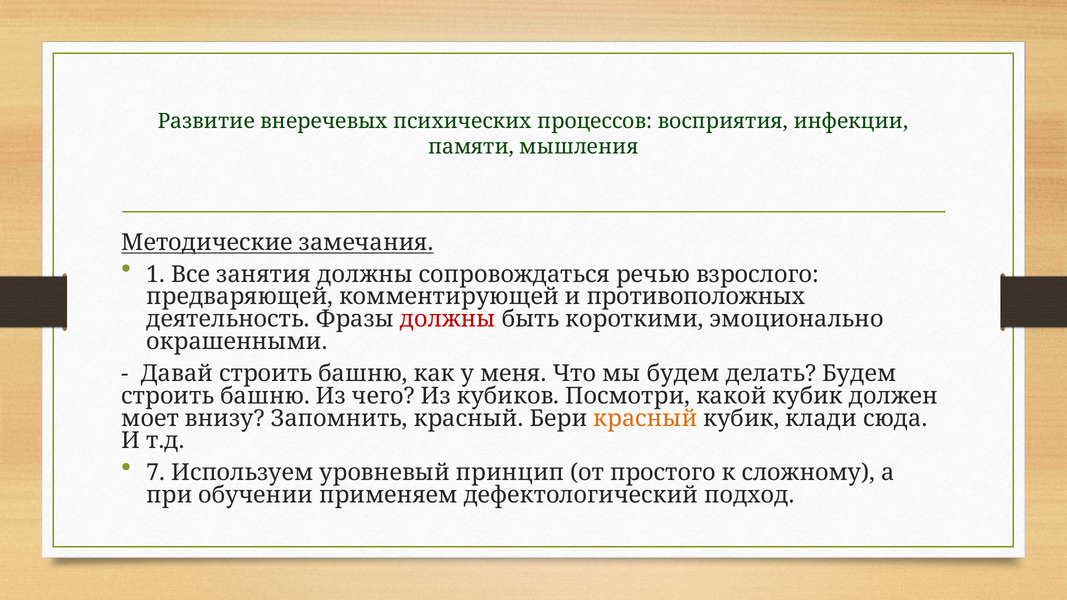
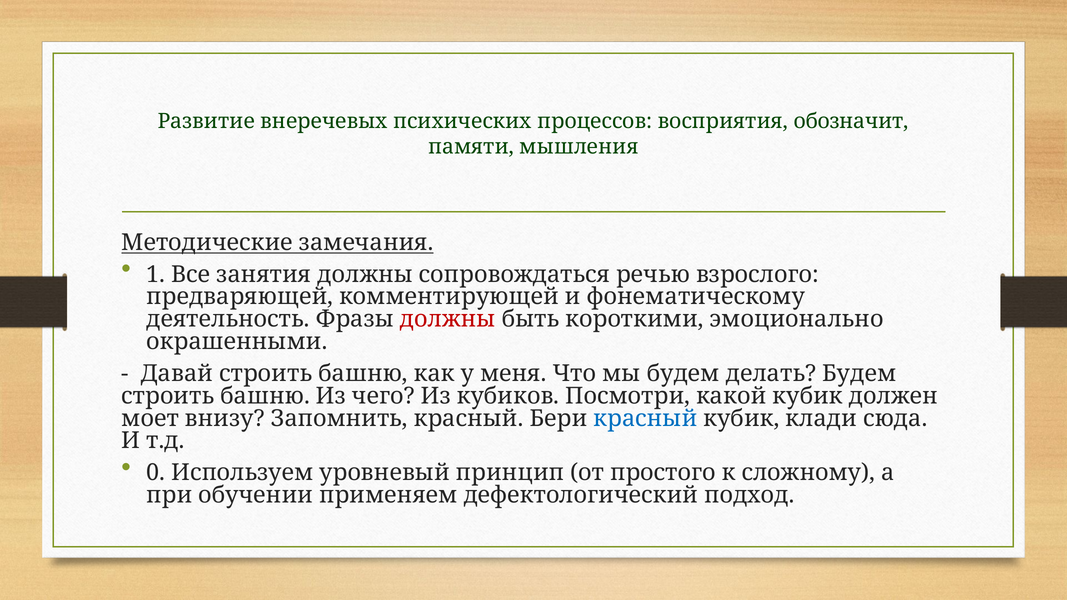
инфекции: инфекции -> обозначит (851, 121)
противоположных: противоположных -> фонематическому (696, 297)
красный colour: orange -> blue (645, 418)
7: 7 -> 0 (156, 473)
